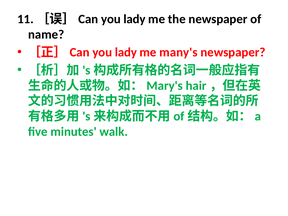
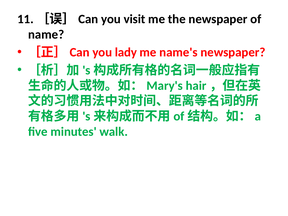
lady: lady -> visit (135, 19)
many's: many's -> name's (178, 52)
